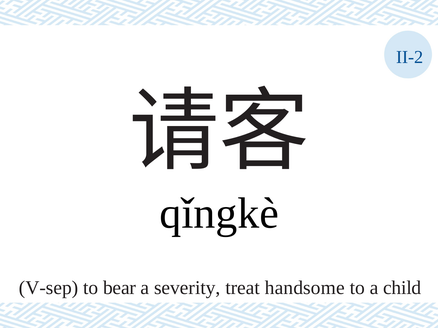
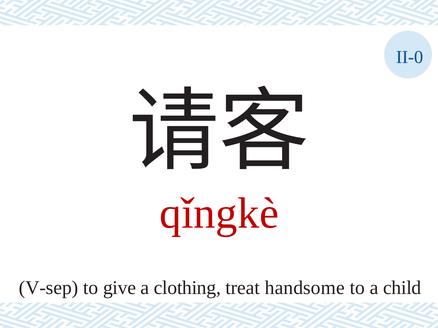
II-2: II-2 -> II-0 (410, 57)
qǐngkè colour: black -> red (219, 214)
bear: bear -> give (120, 288)
severity: severity -> clothing (187, 288)
